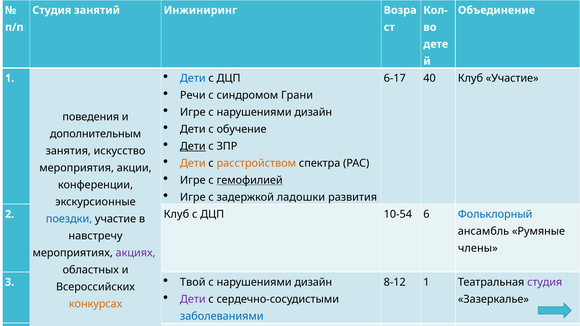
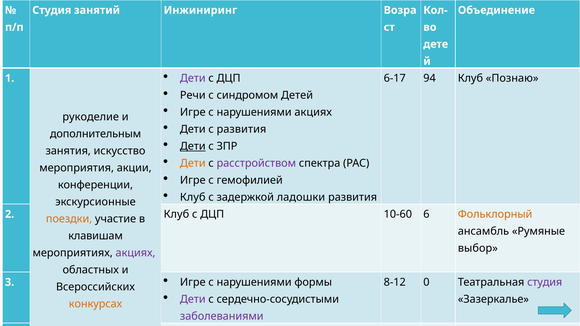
Дети colour: blue -> purple (193, 78)
40: 40 -> 94 (430, 78)
Клуб Участие: Участие -> Познаю (512, 78)
Грани: Грани -> Детей (297, 95)
дизайн: дизайн -> акциях (313, 112)
поведения: поведения -> рукоделие (91, 117)
с обучение: обучение -> развития (241, 129)
расстройством colour: orange -> purple (256, 163)
гемофилией underline: present -> none (250, 180)
Игре: Игре -> Клуб (193, 197)
10-54: 10-54 -> 10-60 (398, 214)
Фольклорный colour: blue -> orange (495, 214)
поездки colour: blue -> orange (69, 219)
навстречу: навстречу -> клавишам (96, 236)
члены: члены -> выбор (478, 248)
8-12 1: 1 -> 0 (426, 282)
Твой: Твой -> Игре (193, 282)
дизайн: дизайн -> формы (313, 282)
заболеваниями colour: blue -> purple (222, 316)
